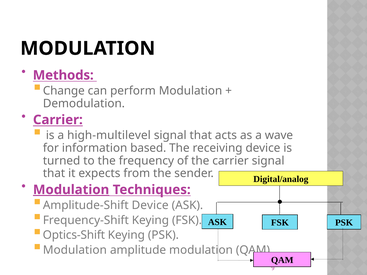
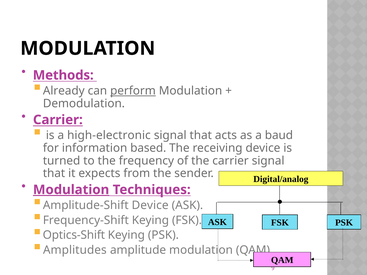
Change: Change -> Already (64, 91)
perform underline: none -> present (133, 91)
high-multilevel: high-multilevel -> high-electronic (109, 135)
wave: wave -> baud (279, 135)
Modulation: Modulation -> Amplitudes (75, 250)
